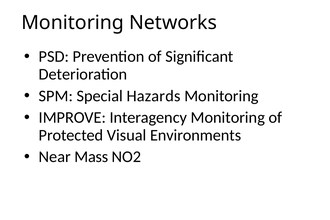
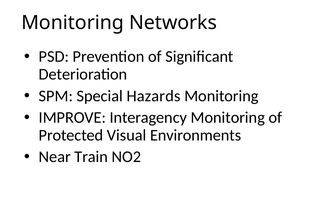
Mass: Mass -> Train (91, 157)
